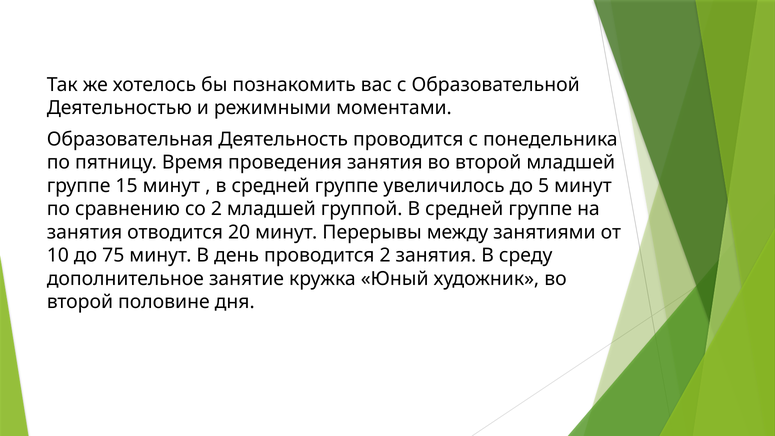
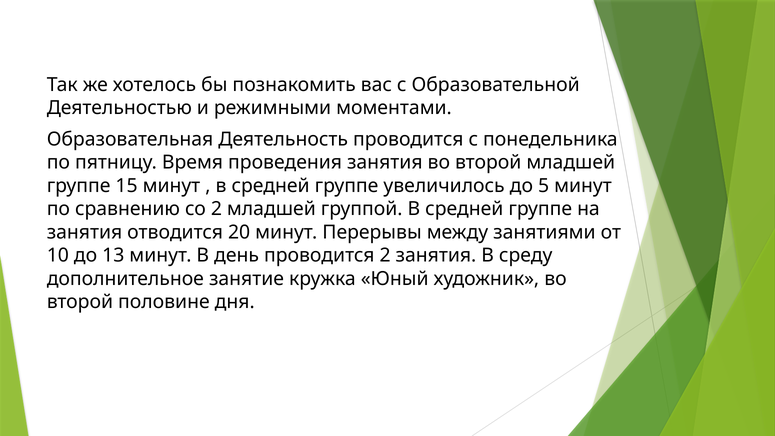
75: 75 -> 13 (113, 255)
